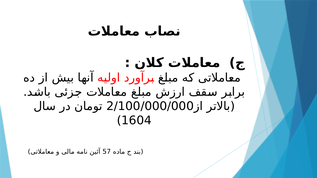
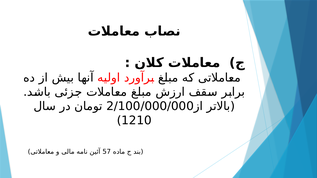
1604: 1604 -> 1210 (137, 121)
